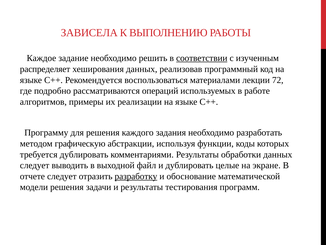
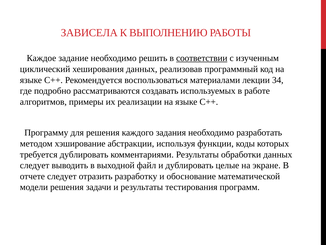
распределяет: распределяет -> циклический (45, 69)
72: 72 -> 34 (278, 80)
операций: операций -> создавать (160, 91)
графическую: графическую -> хэширование (80, 143)
разработку underline: present -> none (136, 176)
